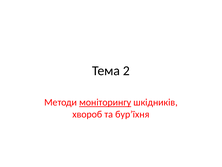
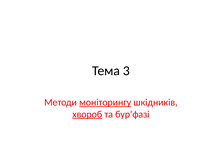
2: 2 -> 3 (126, 71)
хвороб underline: none -> present (87, 114)
бур’їхня: бур’їхня -> бур’фазі (132, 114)
